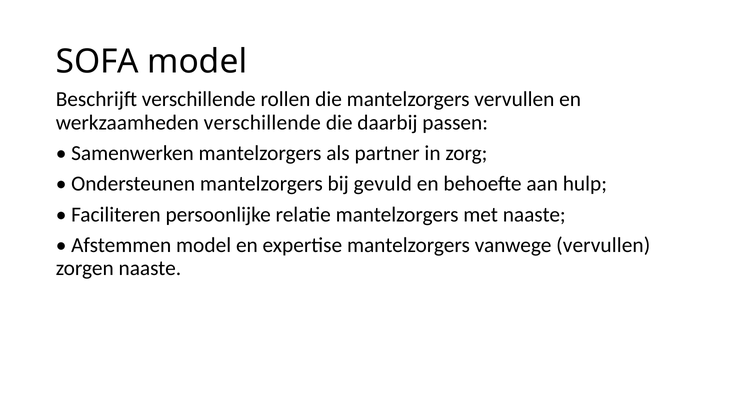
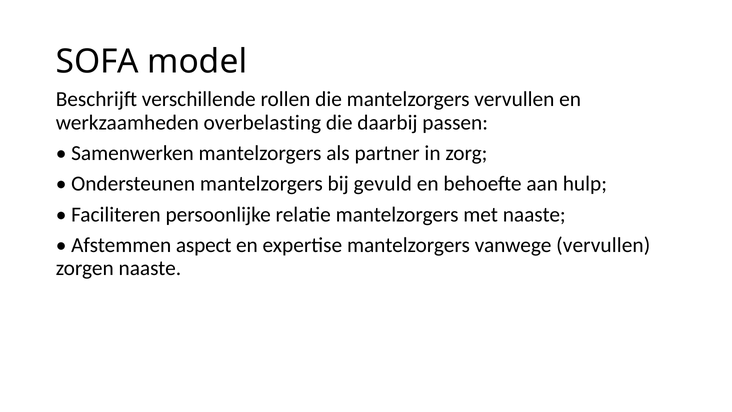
werkzaamheden verschillende: verschillende -> overbelasting (262, 122)
Afstemmen model: model -> aspect (204, 245)
